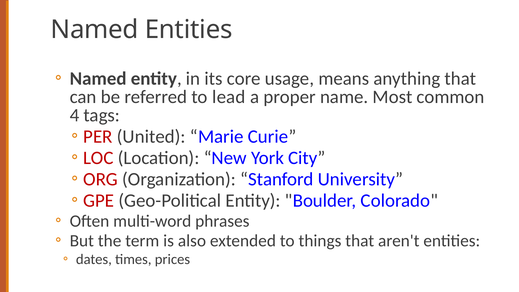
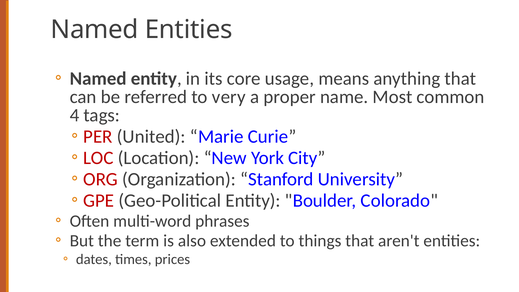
lead: lead -> very (229, 97)
